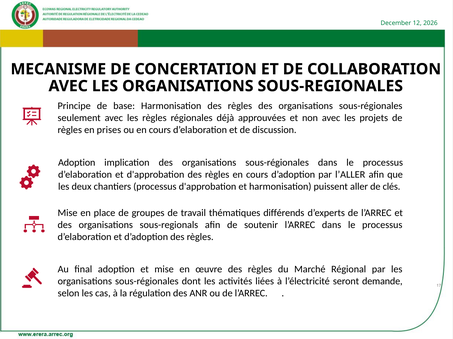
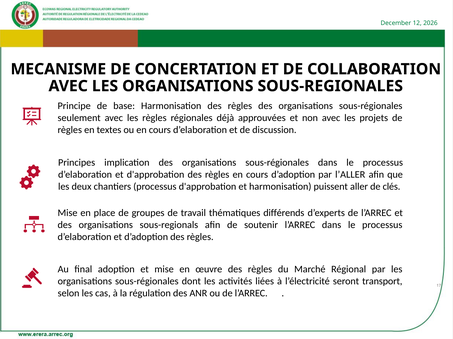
prises: prises -> textes (109, 130)
Adoption: Adoption -> Principes (77, 163)
demande: demande -> transport (382, 282)
